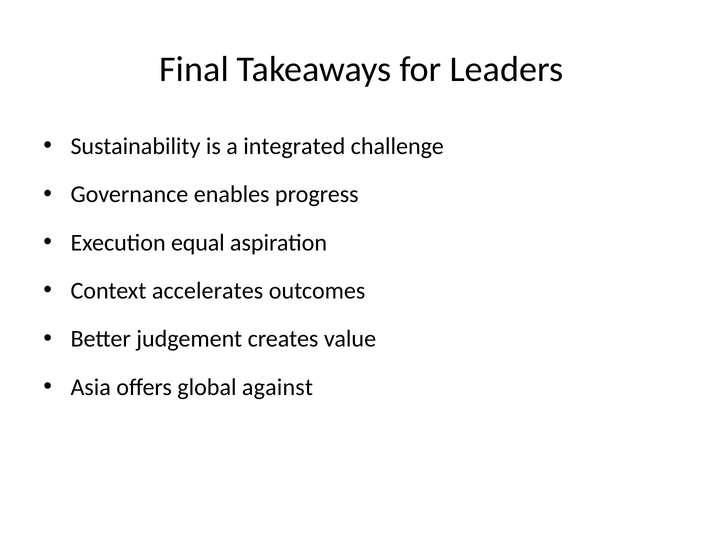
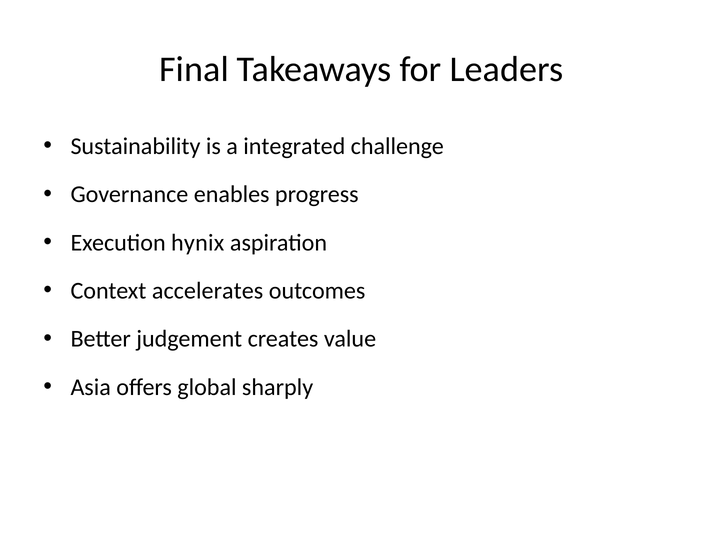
equal: equal -> hynix (198, 243)
against: against -> sharply (278, 387)
